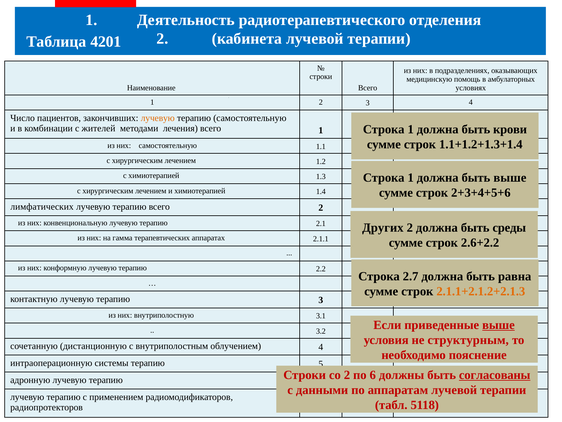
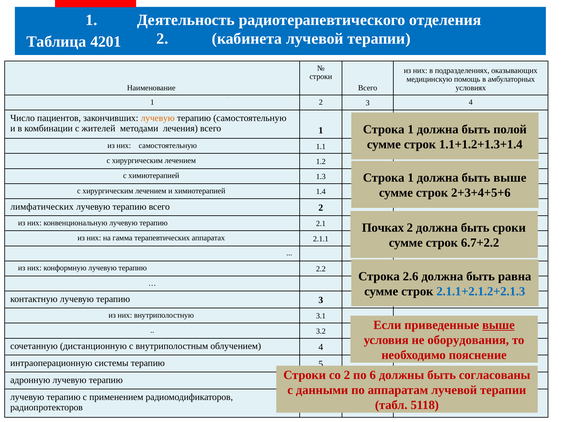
крови: крови -> полой (510, 129)
Других: Других -> Почках (383, 228)
среды: среды -> сроки (509, 228)
2.6+2.2: 2.6+2.2 -> 6.7+2.2 (480, 243)
2.7: 2.7 -> 2.6 (411, 276)
2.1.1+2.1.2+2.1.3 colour: orange -> blue (481, 291)
структурным: структурным -> оборудования (468, 340)
согласованы underline: present -> none (495, 375)
